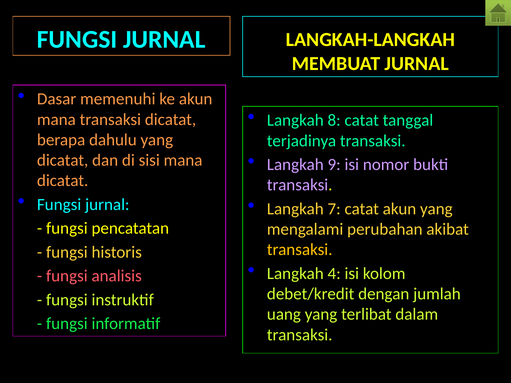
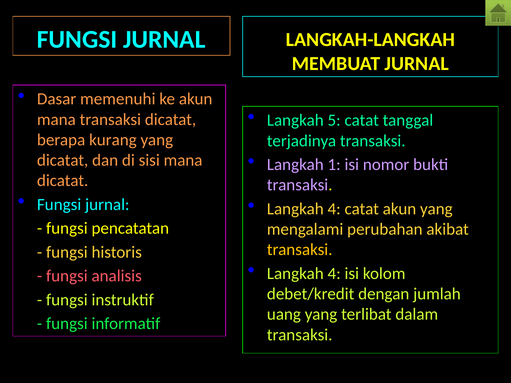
8: 8 -> 5 (334, 120)
dahulu: dahulu -> kurang (113, 140)
9: 9 -> 1 (334, 165)
7: 7 -> 4 (334, 209)
